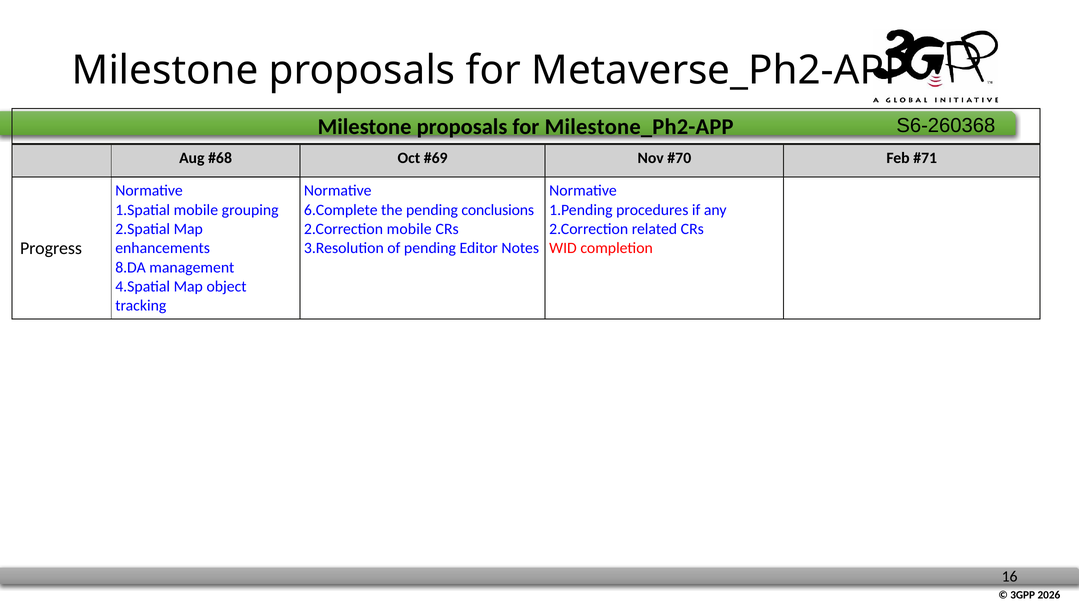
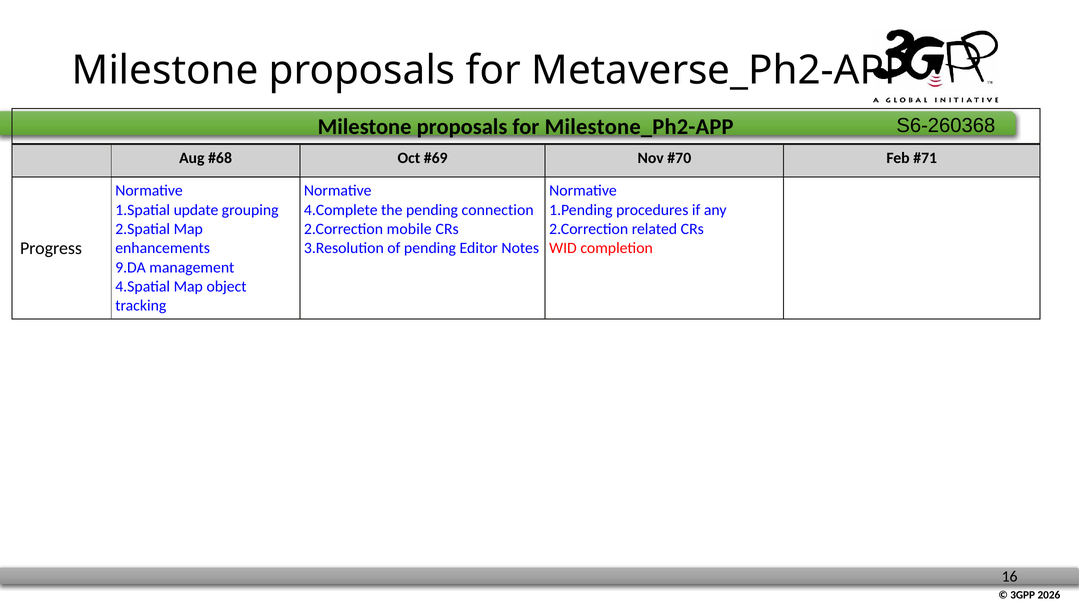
1.Spatial mobile: mobile -> update (196, 210)
6.Complete: 6.Complete -> 4.Complete (341, 210)
conclusions: conclusions -> connection (498, 210)
8.DA: 8.DA -> 9.DA (131, 267)
